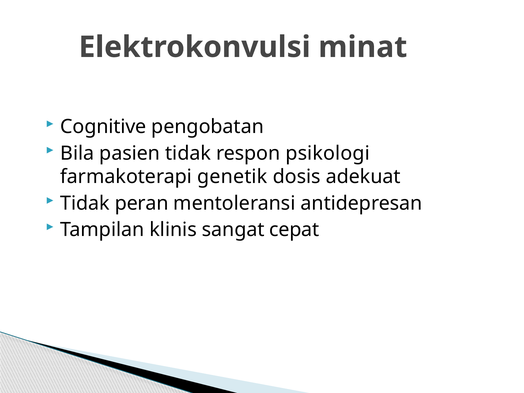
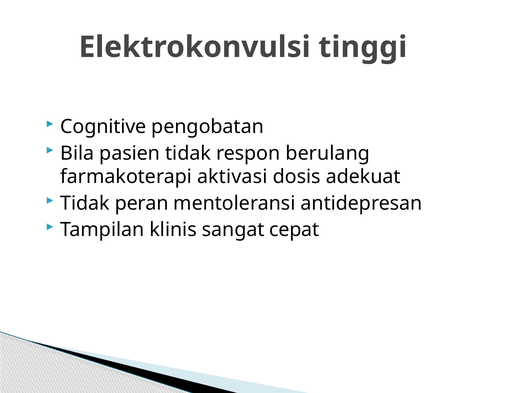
minat: minat -> tinggi (363, 47)
psikologi: psikologi -> berulang (328, 153)
genetik: genetik -> aktivasi (232, 177)
